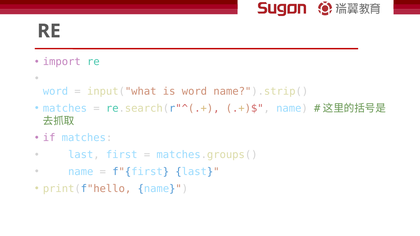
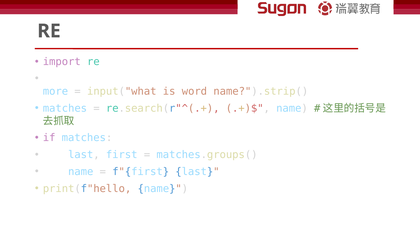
word: word -> more (55, 91)
